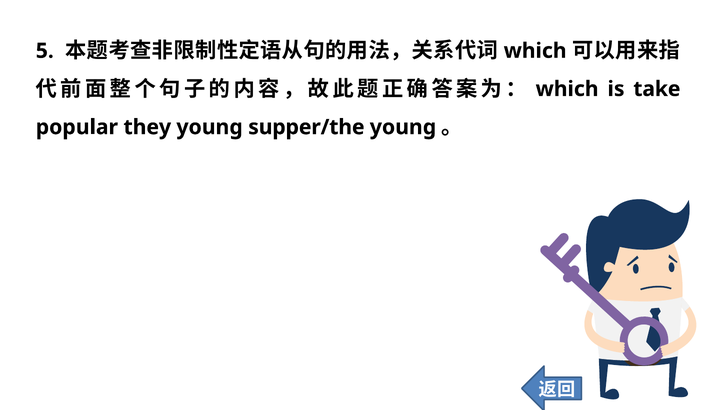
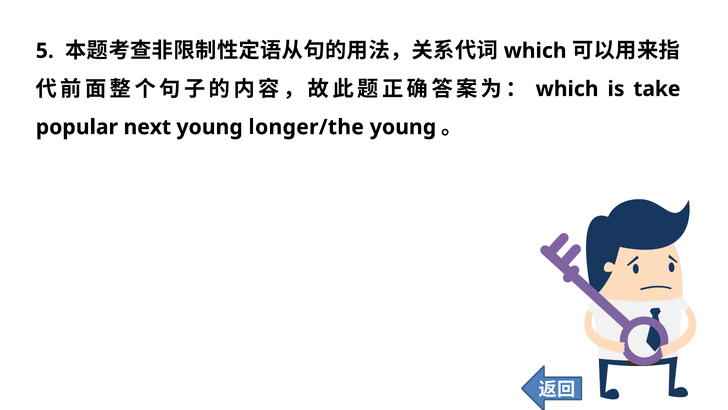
they: they -> next (147, 127)
supper/the: supper/the -> longer/the (306, 127)
